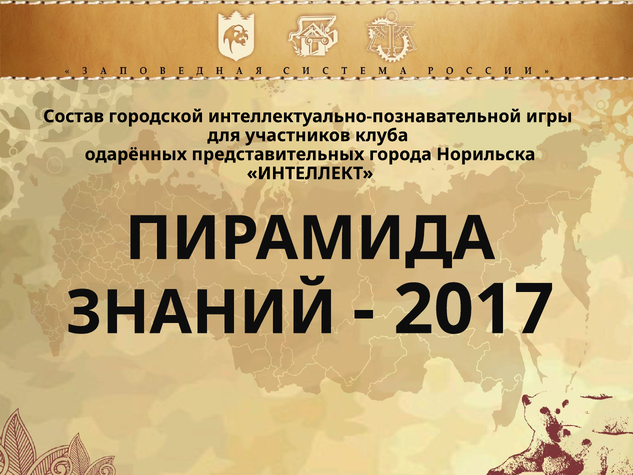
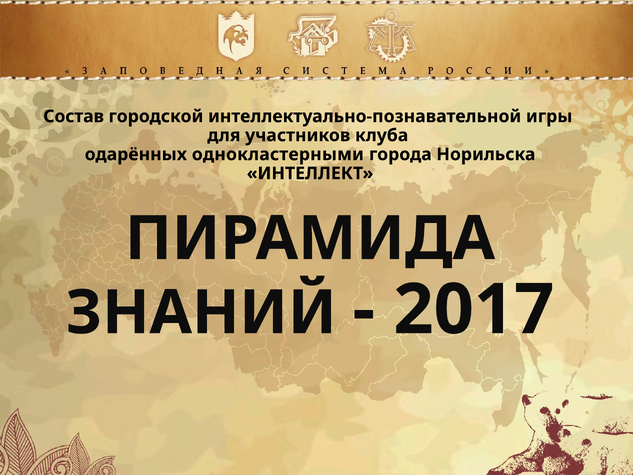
представительных: представительных -> однокластерными (278, 154)
